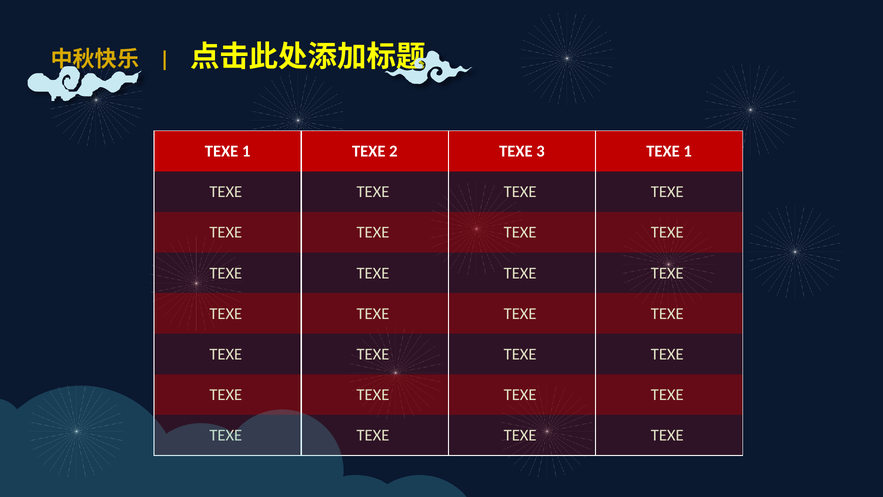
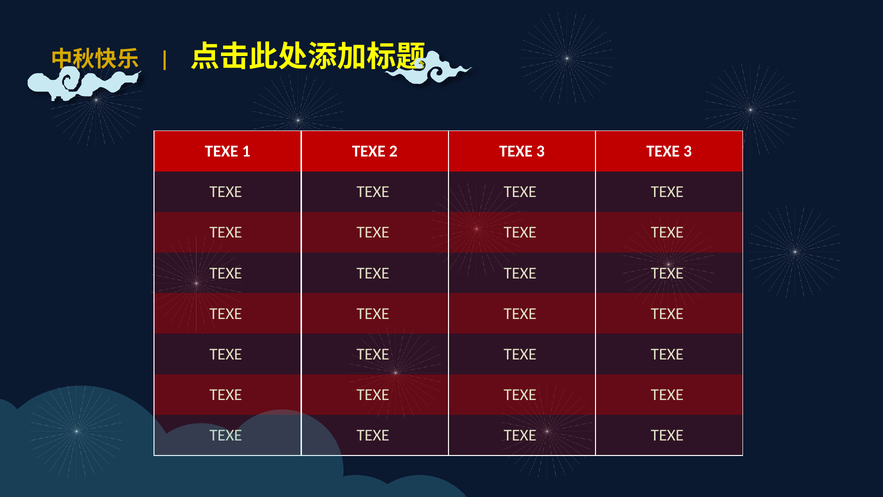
3 TEXE 1: 1 -> 3 (688, 151)
